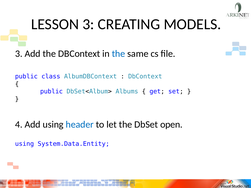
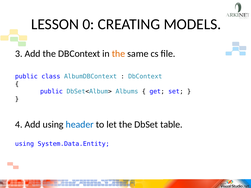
LESSON 3: 3 -> 0 (88, 24)
the colour: blue -> orange (119, 54)
open: open -> table (171, 125)
